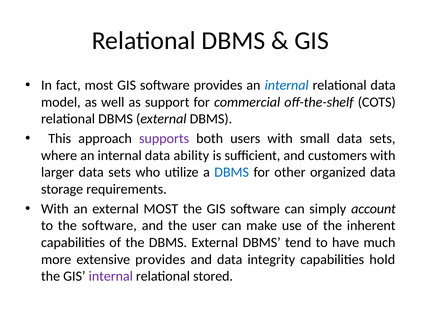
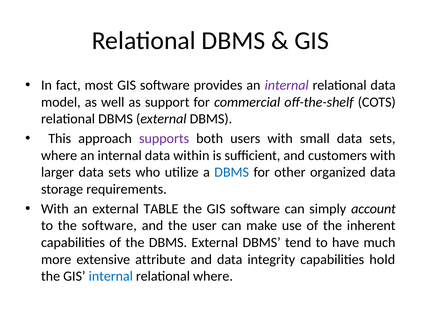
internal colour: blue -> purple (287, 85)
ability: ability -> within (191, 155)
external MOST: MOST -> TABLE (161, 209)
extensive provides: provides -> attribute (160, 259)
internal colour: purple -> blue (111, 276)
relational stored: stored -> where (213, 276)
